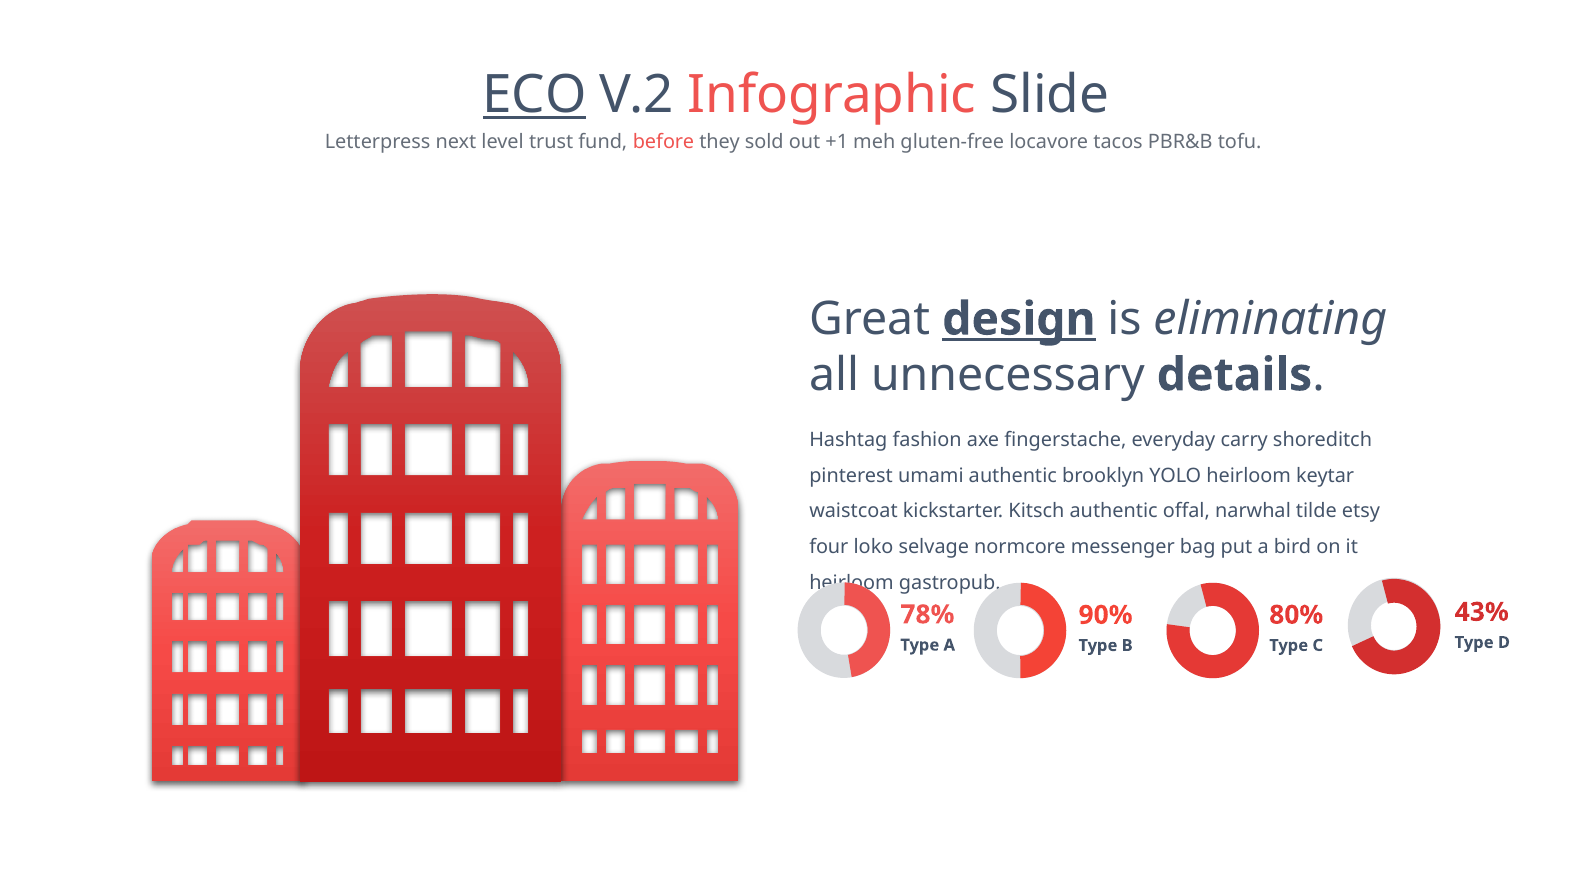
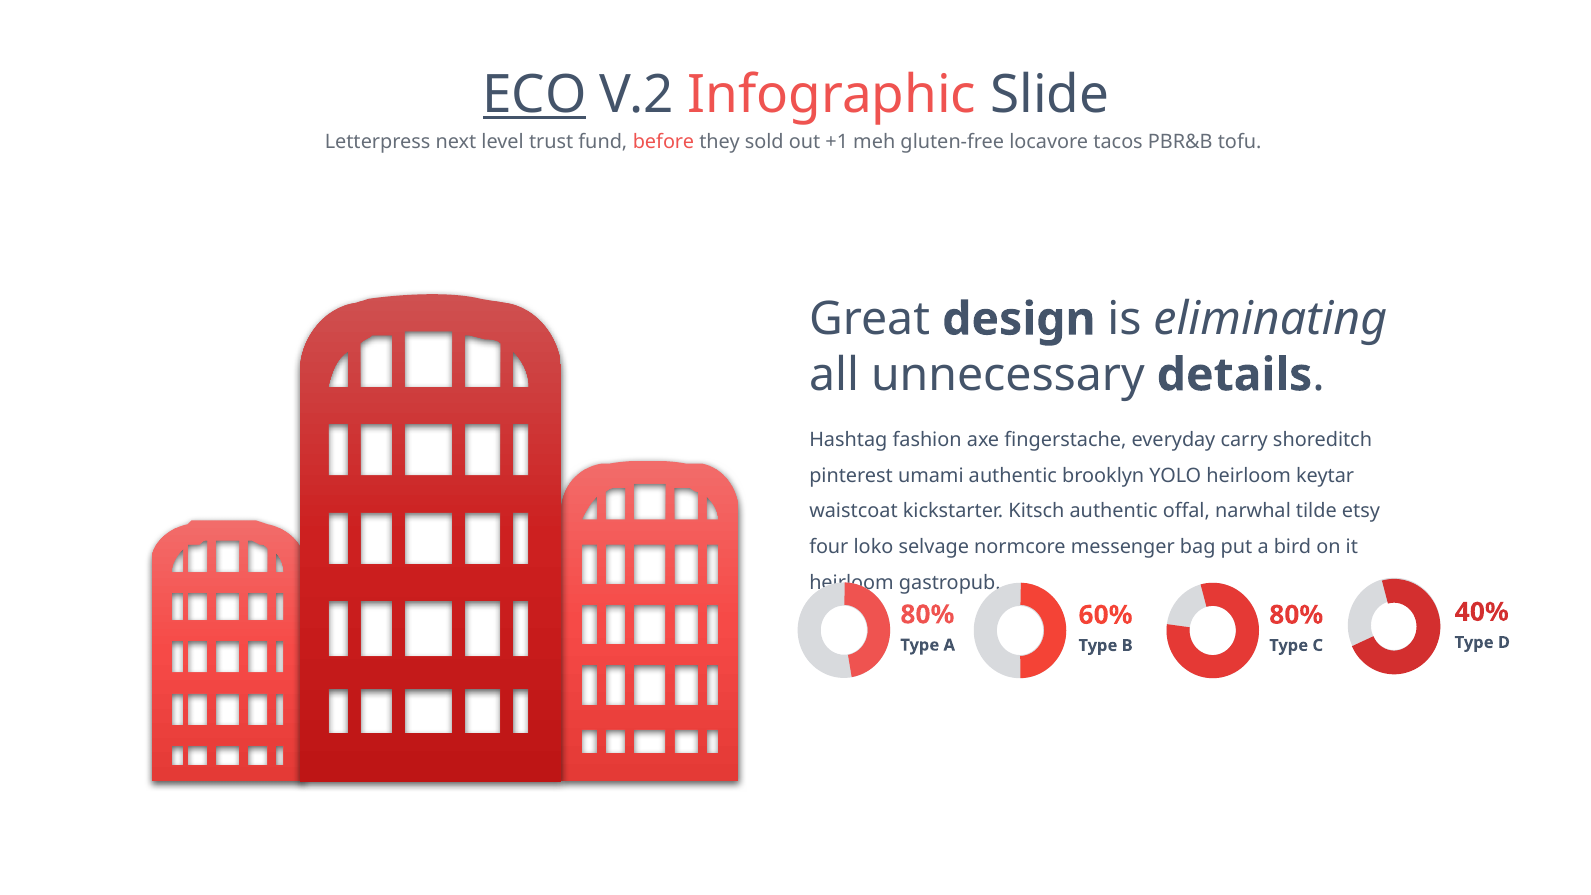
design underline: present -> none (1019, 319)
43%: 43% -> 40% (1482, 612)
78%: 78% -> 80% (927, 615)
90%: 90% -> 60% (1106, 615)
